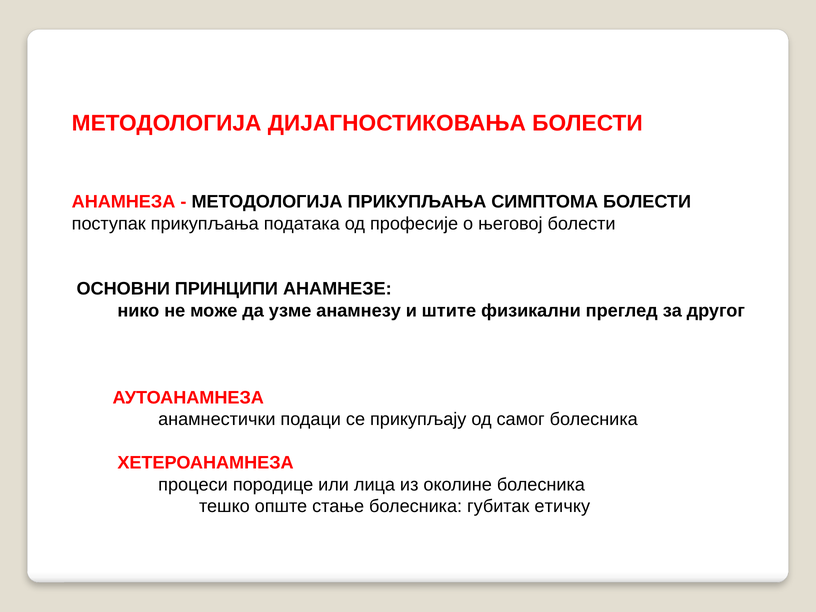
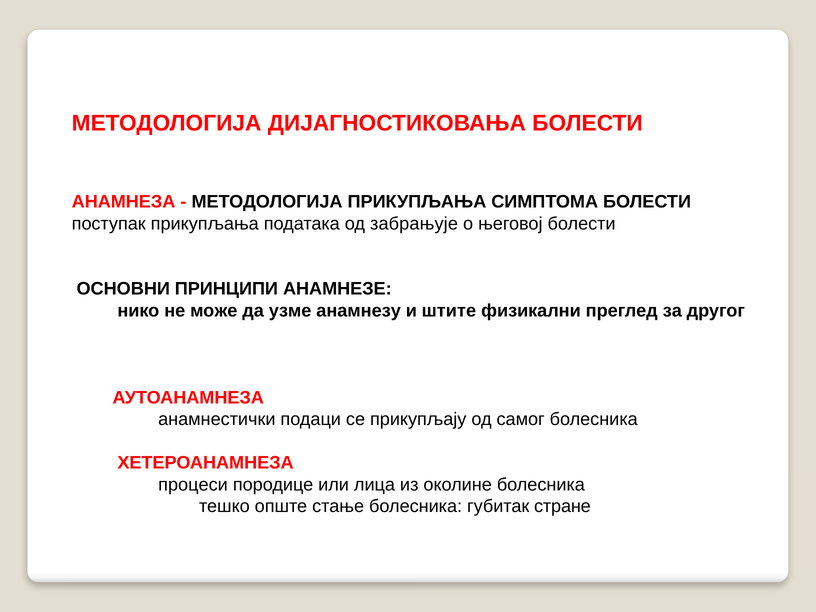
професије: професије -> забрањује (414, 224)
етичку: етичку -> стране (562, 506)
